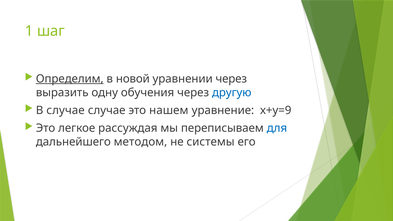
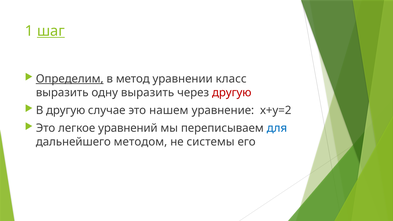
шаг underline: none -> present (51, 31)
новой: новой -> метод (133, 79)
уравнении через: через -> класс (231, 79)
одну обучения: обучения -> выразить (148, 93)
другую colour: blue -> red (232, 93)
В случае: случае -> другую (66, 110)
х+у=9: х+у=9 -> х+у=2 (276, 110)
рассуждая: рассуждая -> уравнений (128, 128)
